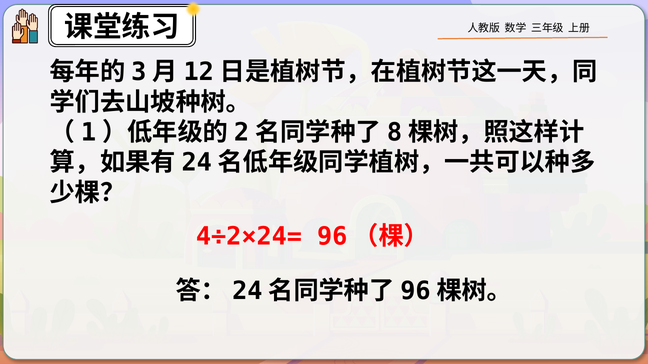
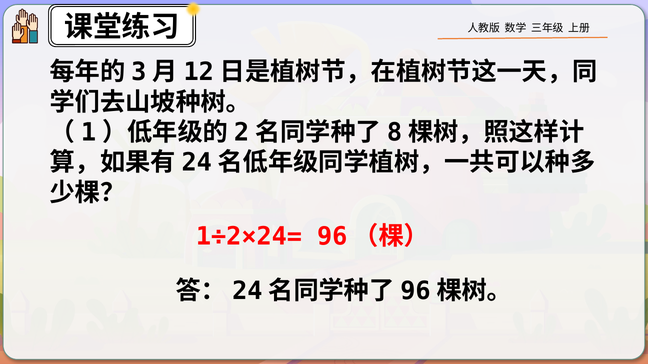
4÷2×24=: 4÷2×24= -> 1÷2×24= (249, 237)
